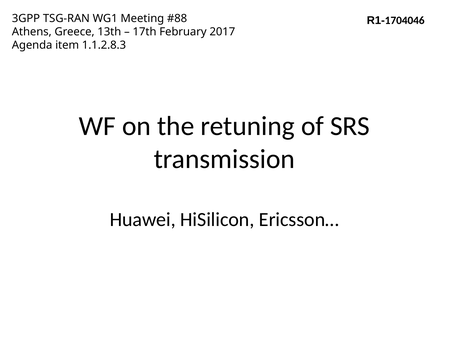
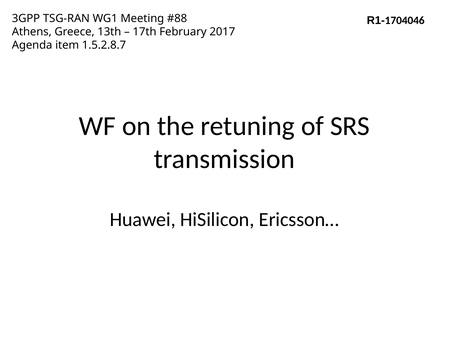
1.1.2.8.3: 1.1.2.8.3 -> 1.5.2.8.7 (104, 45)
